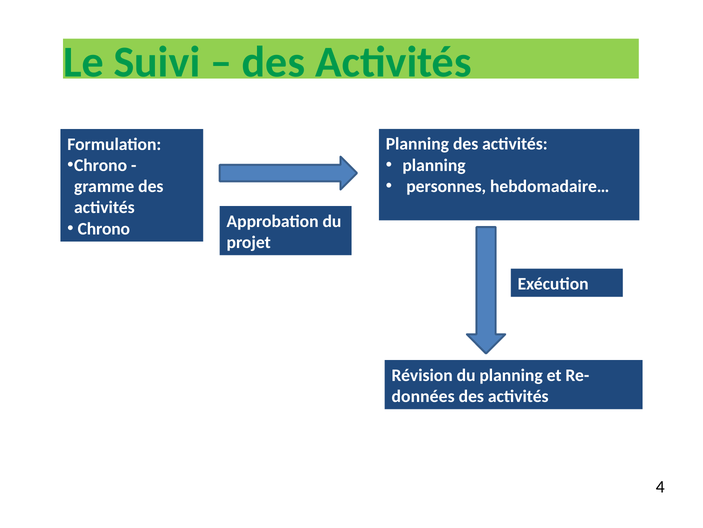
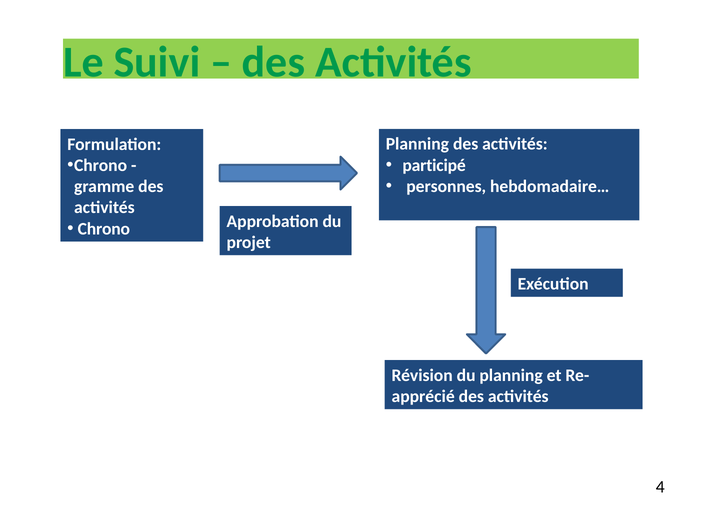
planning: planning -> participé (434, 165)
données: données -> apprécié (423, 396)
